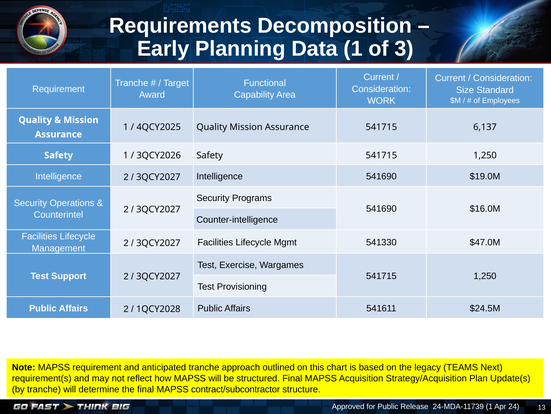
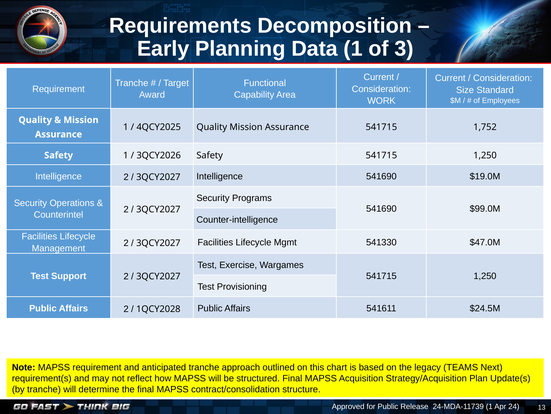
6,137: 6,137 -> 1,752 (485, 127)
$16.0M: $16.0M -> $99.0M (485, 209)
contract/subcontractor: contract/subcontractor -> contract/consolidation (236, 389)
